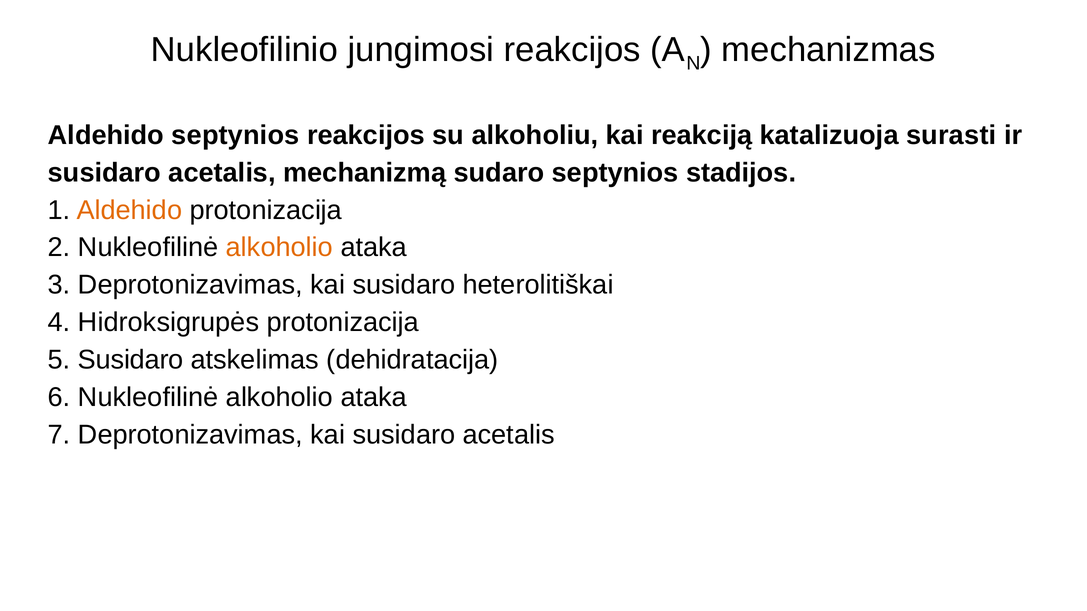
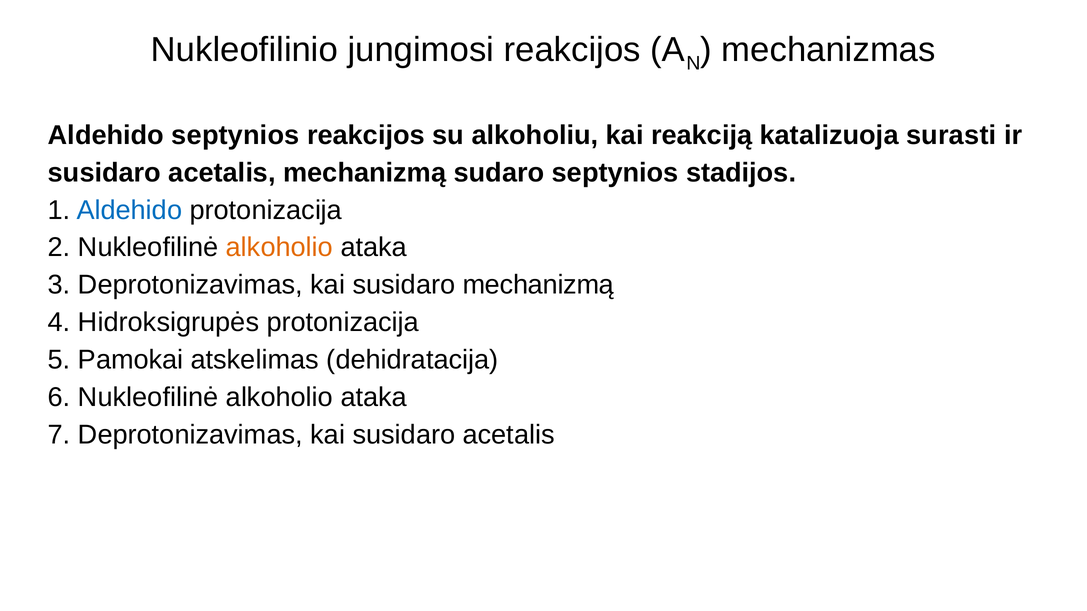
Aldehido colour: orange -> blue (129, 210)
susidaro heterolitiškai: heterolitiškai -> mechanizmą (538, 285)
5 Susidaro: Susidaro -> Pamokai (131, 360)
